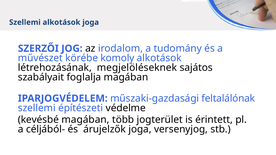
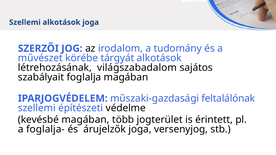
komoly: komoly -> tárgyát (117, 58)
megjelöléseknek: megjelöléseknek -> világszabadalom (137, 68)
céljából-: céljából- -> foglalja- (46, 129)
